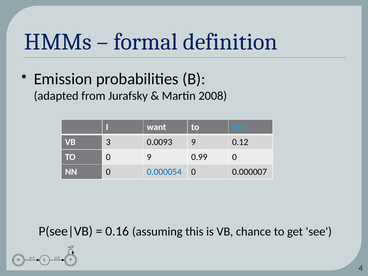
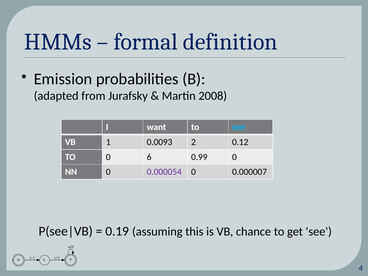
3: 3 -> 1 (108, 142)
0.0093 9: 9 -> 2 (194, 142)
0 9: 9 -> 6 (149, 157)
0.000054 colour: blue -> purple (164, 172)
0.16: 0.16 -> 0.19 (117, 231)
